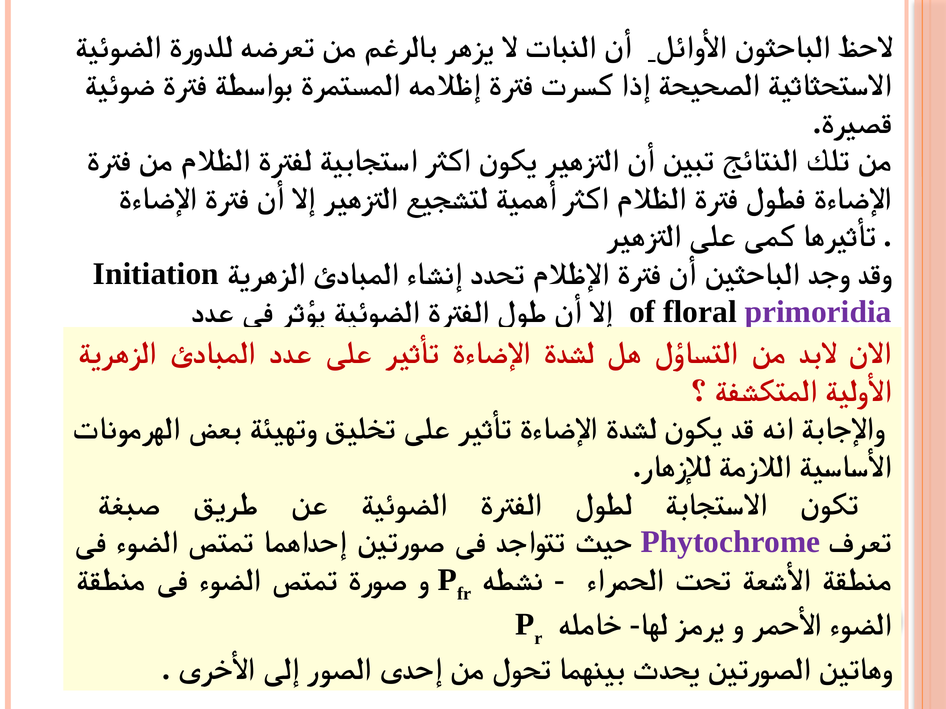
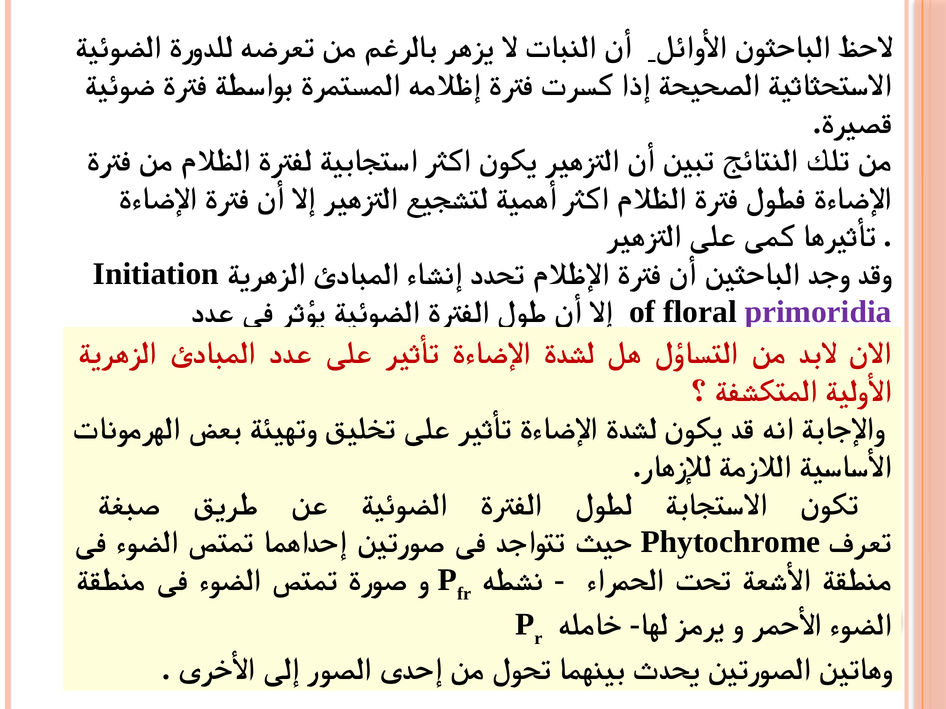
Phytochrome colour: purple -> black (731, 542)
